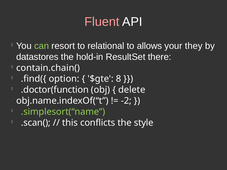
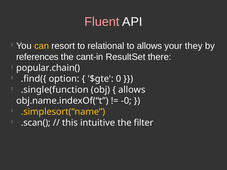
can colour: light green -> yellow (42, 46)
datastores: datastores -> references (37, 57)
hold-in: hold-in -> cant-in (90, 57)
contain.chain(: contain.chain( -> popular.chain( (48, 68)
8: 8 -> 0 (118, 79)
.doctor(function: .doctor(function -> .single(function (55, 90)
delete: delete -> allows (132, 90)
-2: -2 -> -0 (126, 101)
.simplesort(“name colour: light green -> yellow (63, 112)
conflicts: conflicts -> intuitive (98, 123)
style: style -> filter (144, 123)
